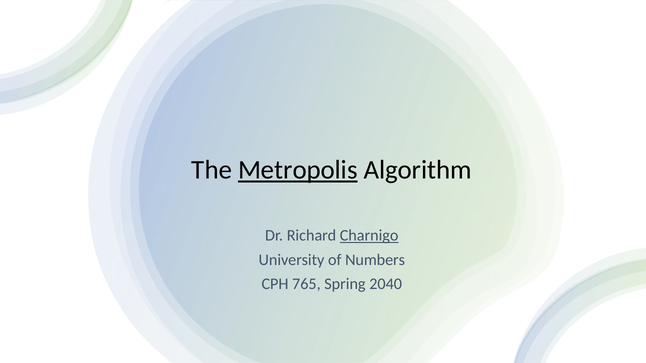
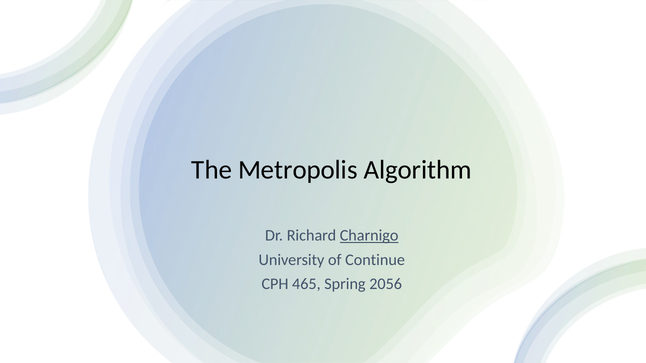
Metropolis underline: present -> none (298, 170)
Numbers: Numbers -> Continue (375, 260)
765: 765 -> 465 (306, 284)
2040: 2040 -> 2056 (386, 284)
